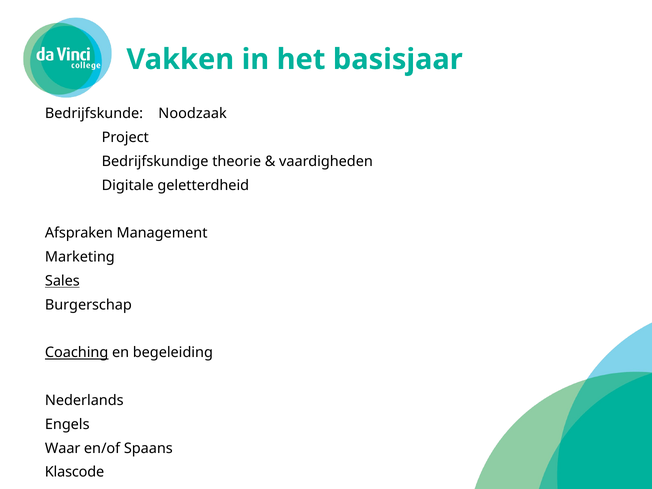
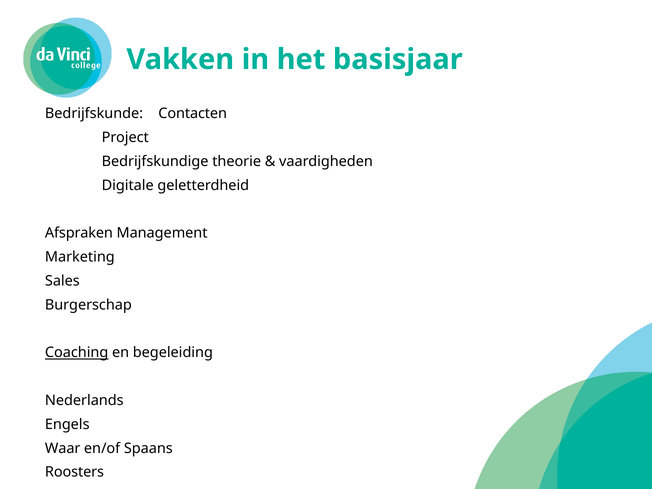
Noodzaak: Noodzaak -> Contacten (193, 114)
Sales underline: present -> none (62, 281)
Klascode: Klascode -> Roosters (74, 472)
